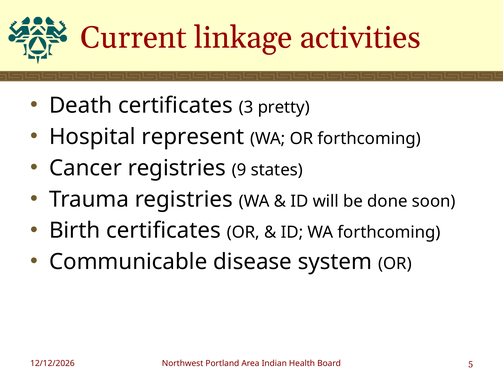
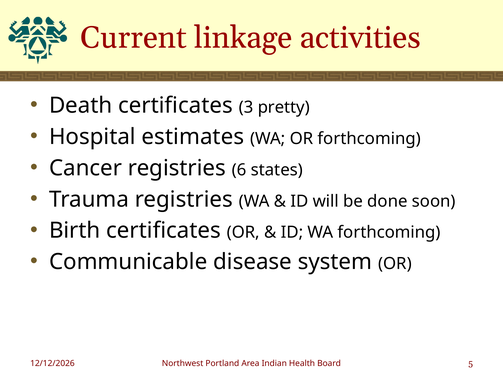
represent: represent -> estimates (193, 137)
9: 9 -> 6 (239, 170)
